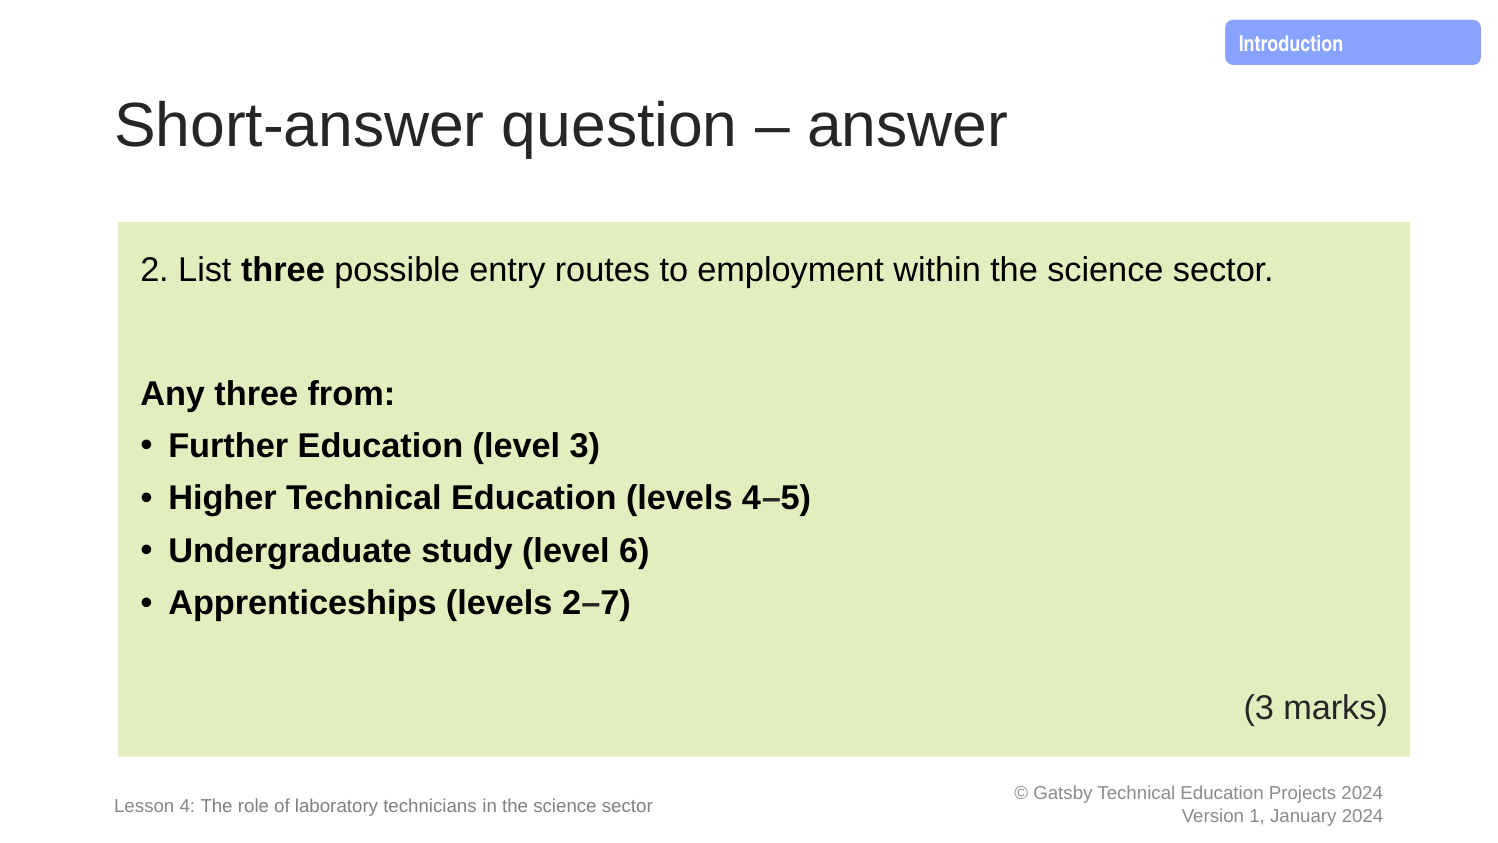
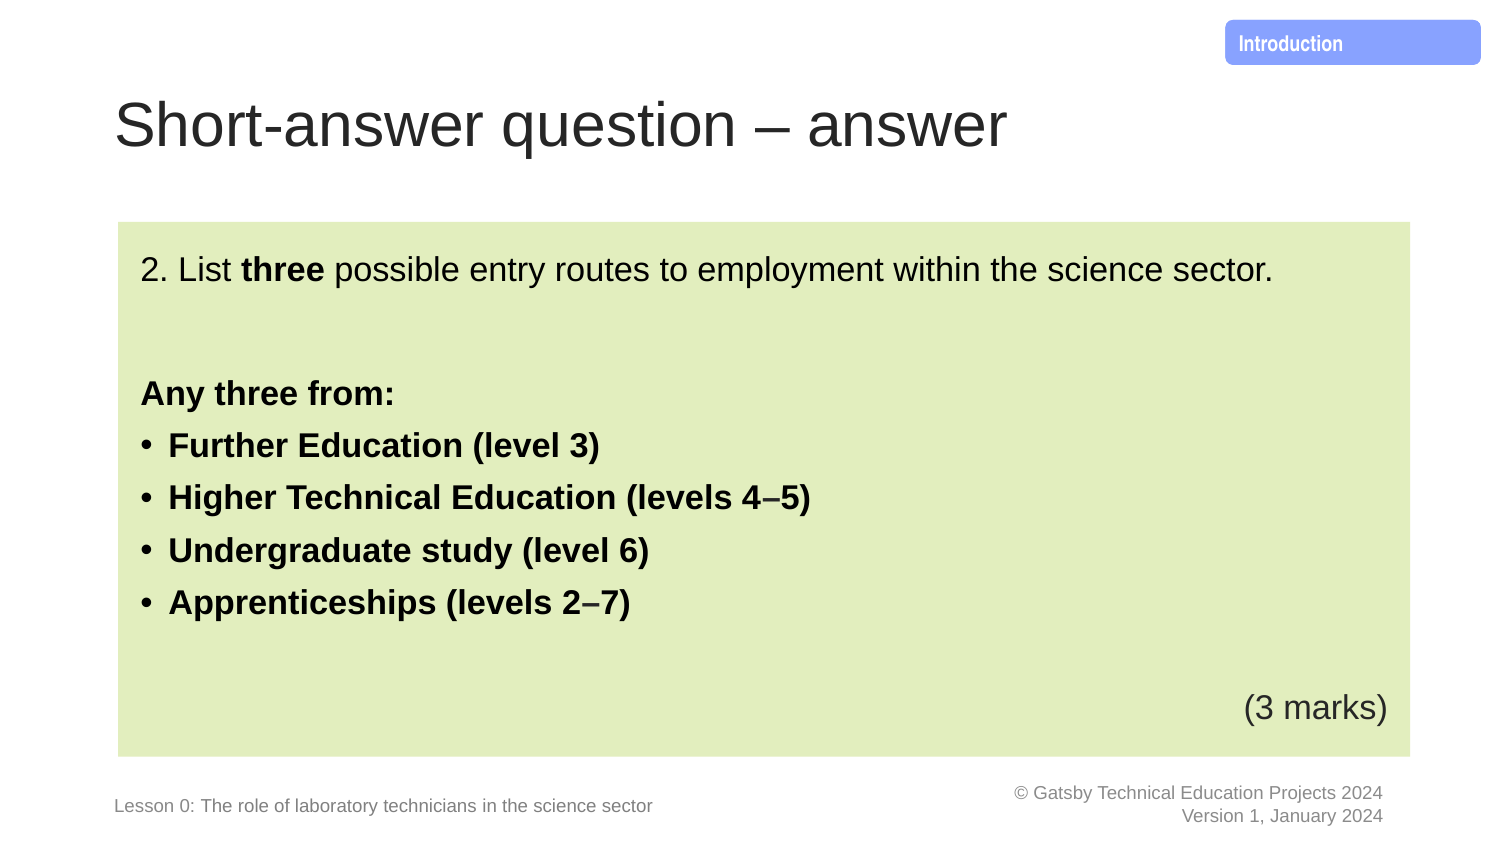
4: 4 -> 0 (187, 806)
